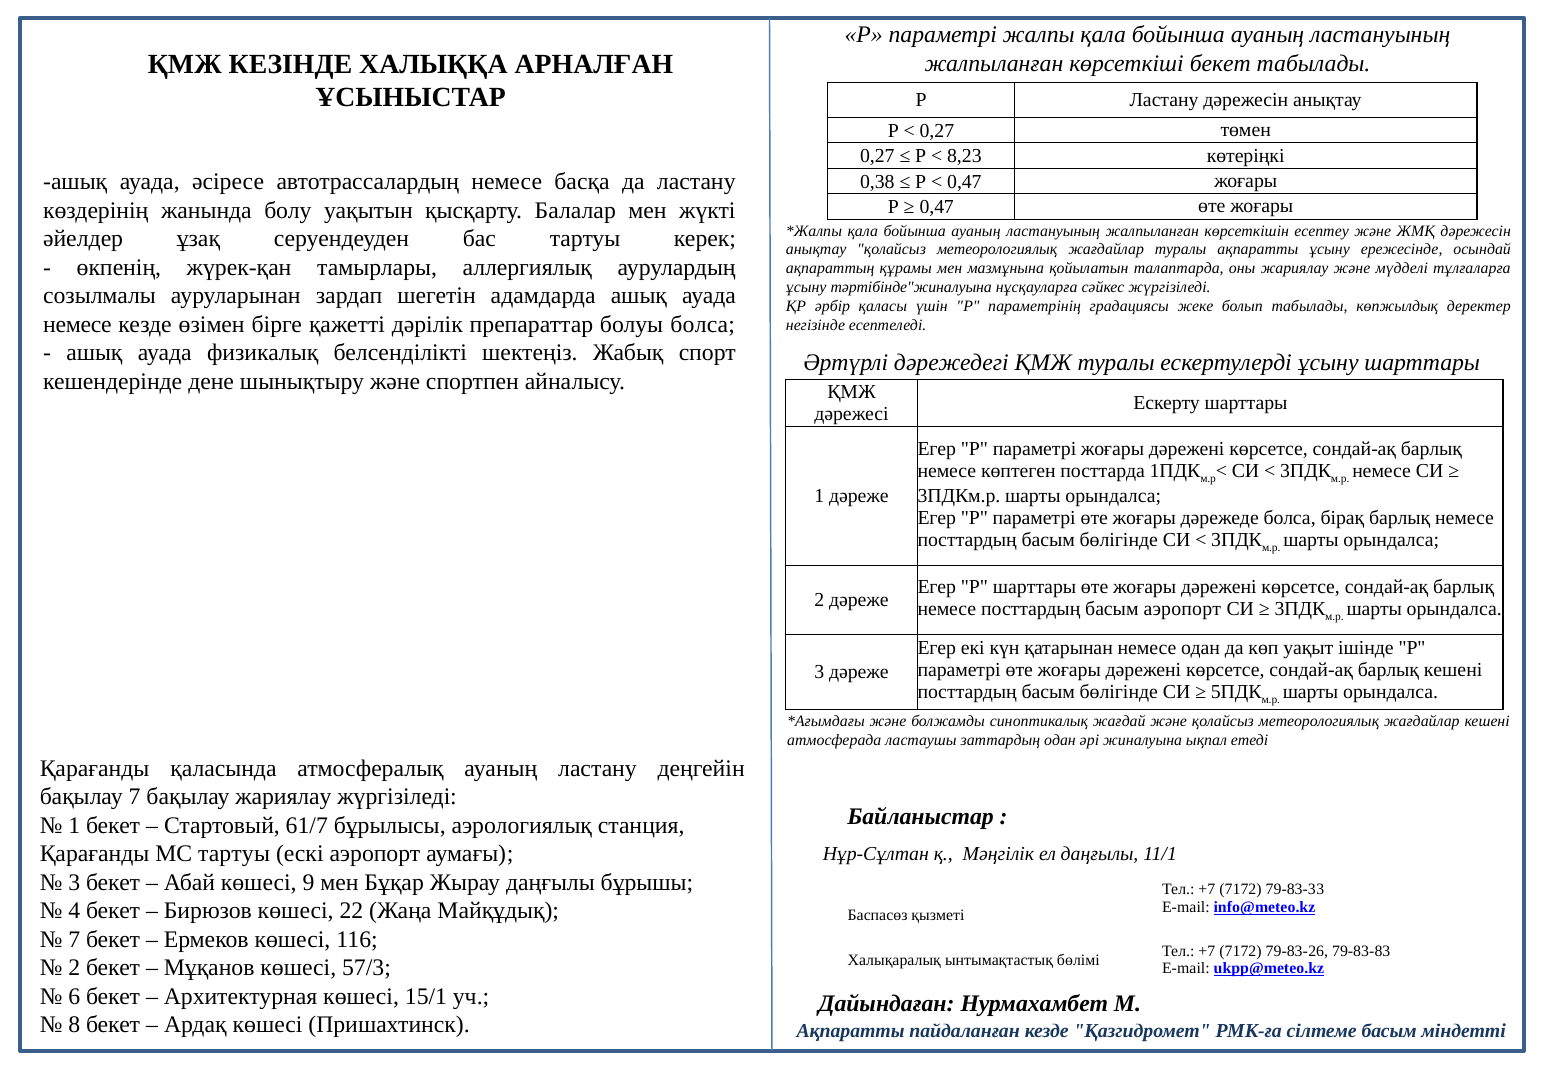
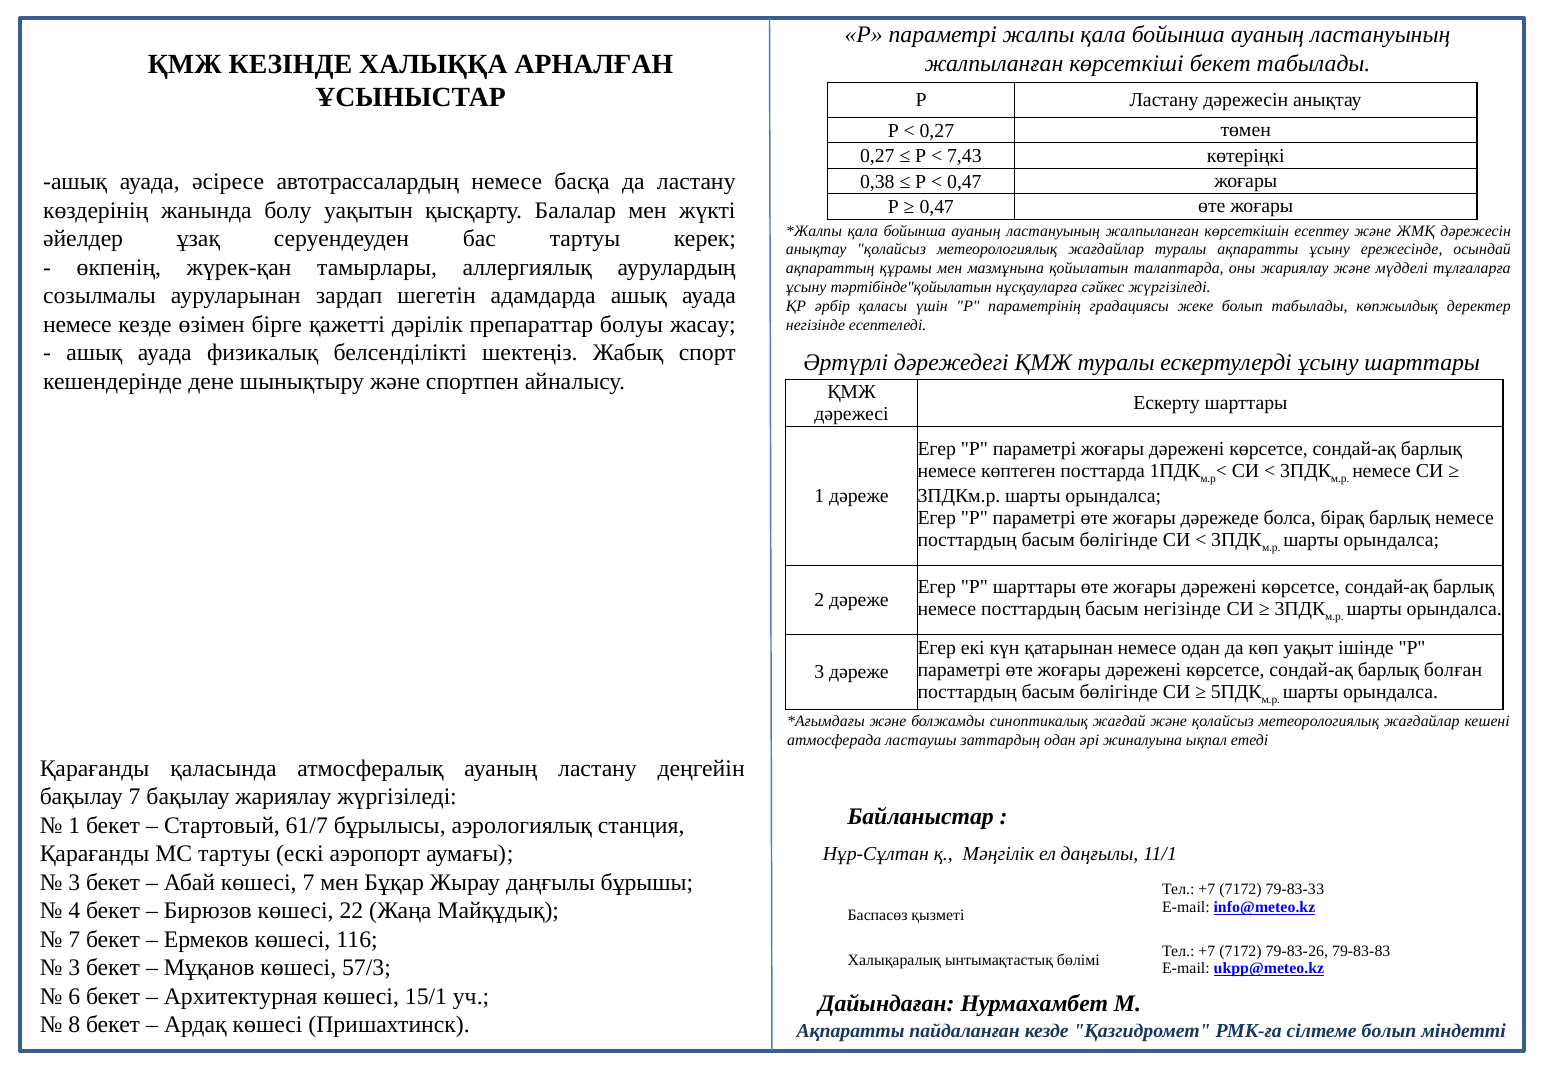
8,23: 8,23 -> 7,43 (964, 156)
тәртібінде"жиналуына: тәртібінде"жиналуына -> тәртібінде"қойылатын (911, 288)
болуы болса: болса -> жасау (703, 324)
басым аэропорт: аэропорт -> негізінде (1182, 609)
барлық кешені: кешені -> болған (1453, 670)
көшесі 9: 9 -> 7 (309, 882)
2: 2 -> 3 (74, 968)
сілтеме басым: басым -> болып (1389, 1031)
